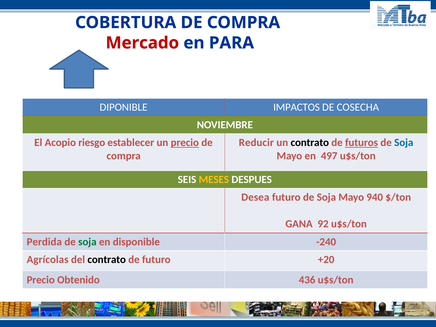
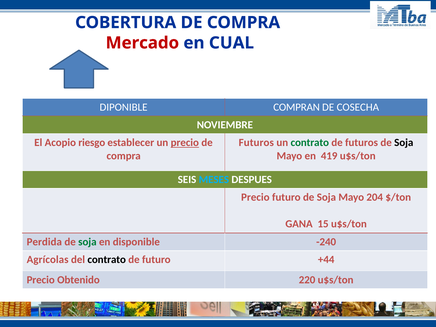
PARA: PARA -> CUAL (231, 43)
IMPACTOS: IMPACTOS -> COMPRAN (297, 107)
Reducir: Reducir -> Futuros (256, 142)
contrato colour: black -> green (310, 142)
futuros underline: present -> none (362, 142)
Soja colour: blue -> black (404, 142)
497: 497 -> 419 (329, 156)
MESES colour: yellow -> light blue (214, 180)
Desea: Desea -> Precio (255, 197)
940: 940 -> 204 (375, 197)
92: 92 -> 15 (323, 224)
+20: +20 -> +44 (326, 260)
436: 436 -> 220 (307, 280)
